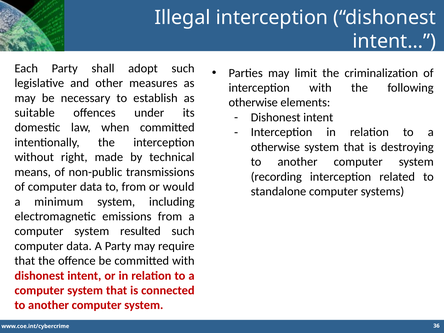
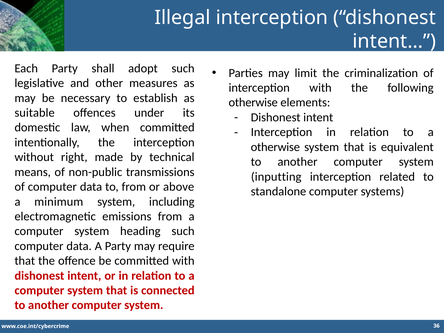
destroying: destroying -> equivalent (407, 147)
recording: recording -> inputting (276, 177)
would: would -> above (179, 187)
resulted: resulted -> heading (140, 231)
